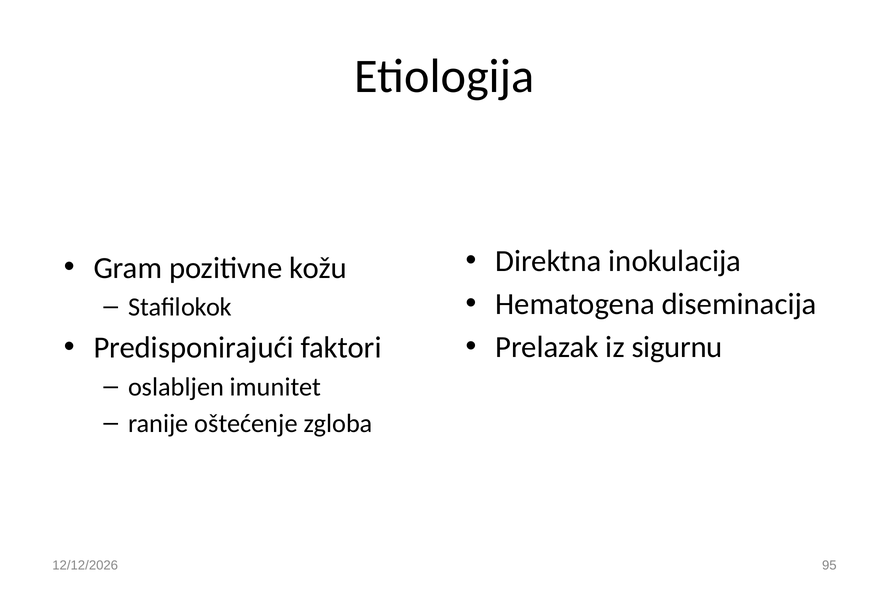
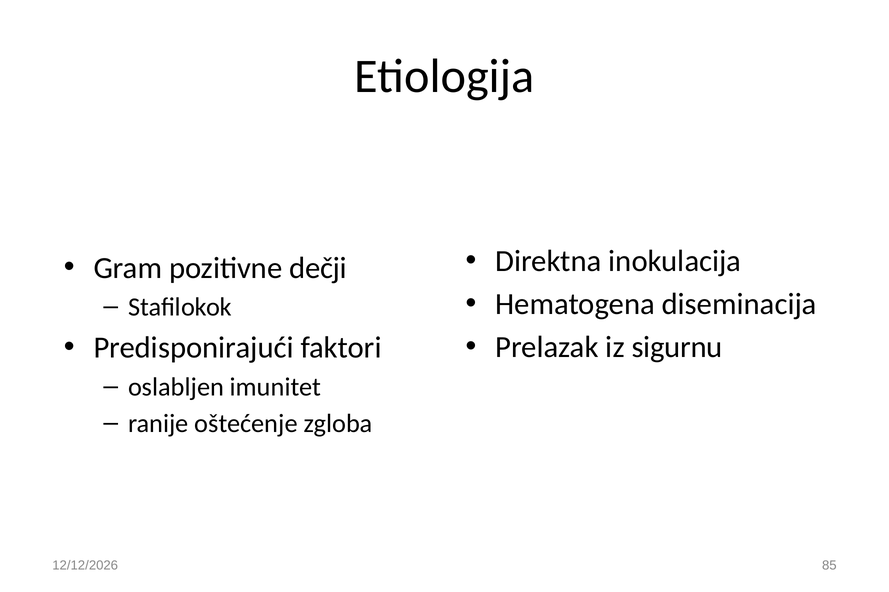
kožu: kožu -> dečji (318, 268)
95: 95 -> 85 (829, 566)
